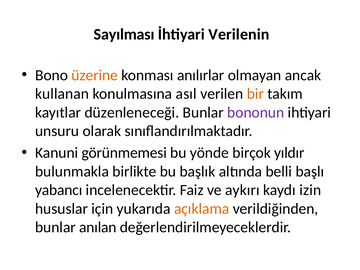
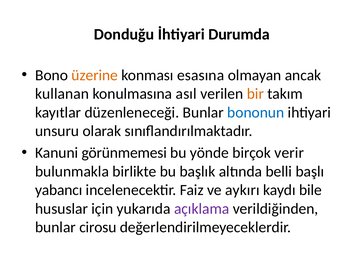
Sayılması: Sayılması -> Donduğu (124, 34)
Verilenin: Verilenin -> Durumda (239, 34)
anılırlar: anılırlar -> esasına (201, 75)
bononun colour: purple -> blue (256, 112)
yıldır: yıldır -> verir (289, 153)
izin: izin -> bile (310, 190)
açıklama colour: orange -> purple (202, 209)
anılan: anılan -> cirosu (98, 227)
